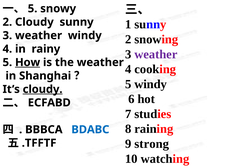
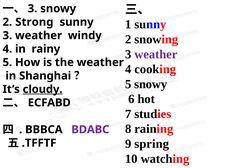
5: 5 -> 3 (33, 9)
2 Cloudy: Cloudy -> Strong (34, 22)
How underline: present -> none (28, 63)
5 windy: windy -> snowy (151, 84)
BDABC colour: blue -> purple (90, 130)
strong: strong -> spring (152, 144)
